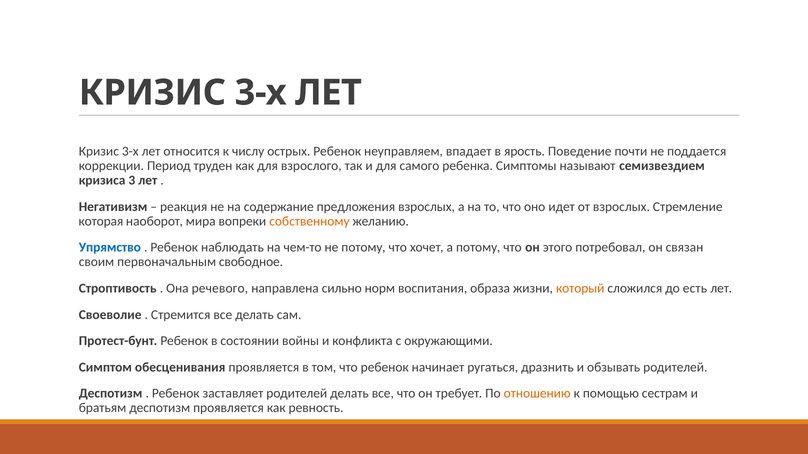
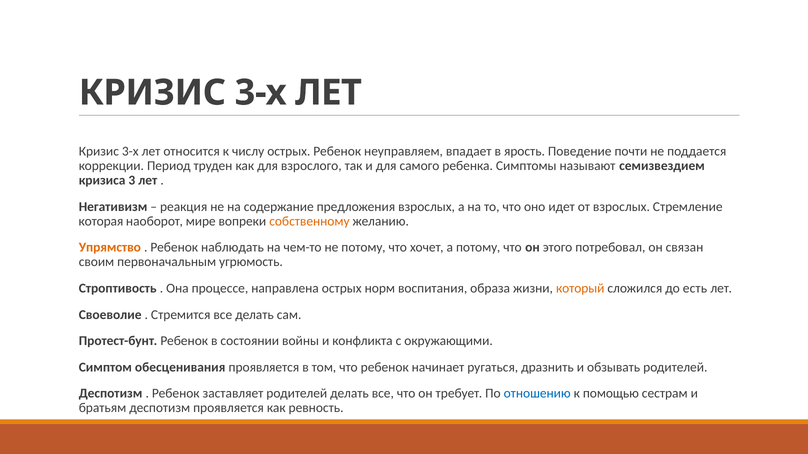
мира: мира -> мире (201, 221)
Упрямство colour: blue -> orange (110, 248)
свободное: свободное -> угрюмость (251, 262)
речевого: речевого -> процессе (220, 289)
направлена сильно: сильно -> острых (342, 289)
отношению colour: orange -> blue (537, 394)
